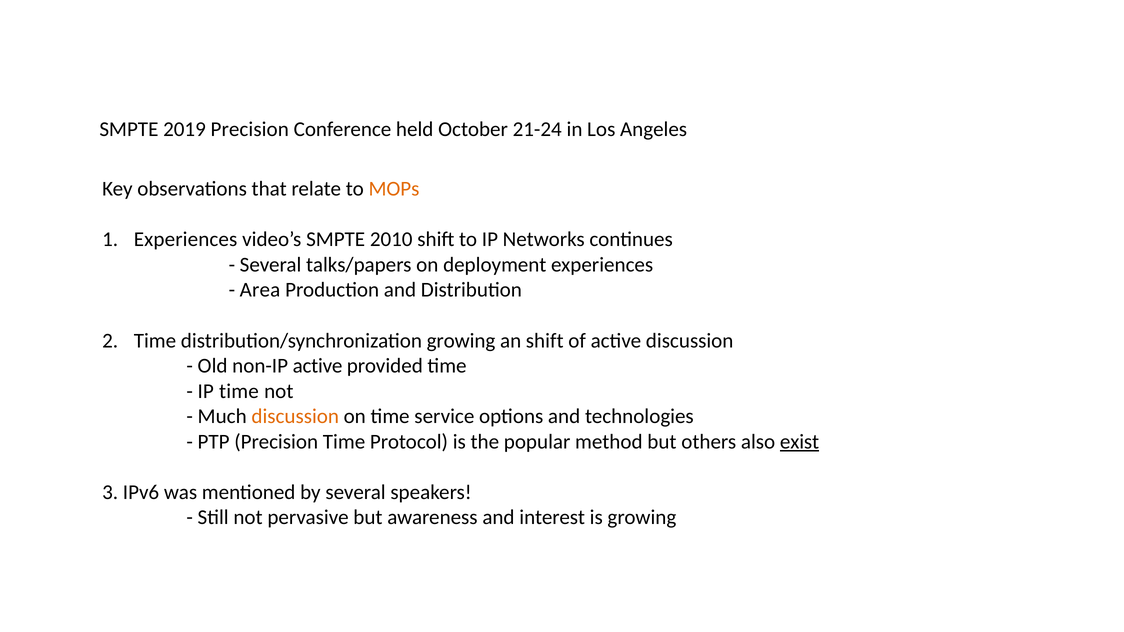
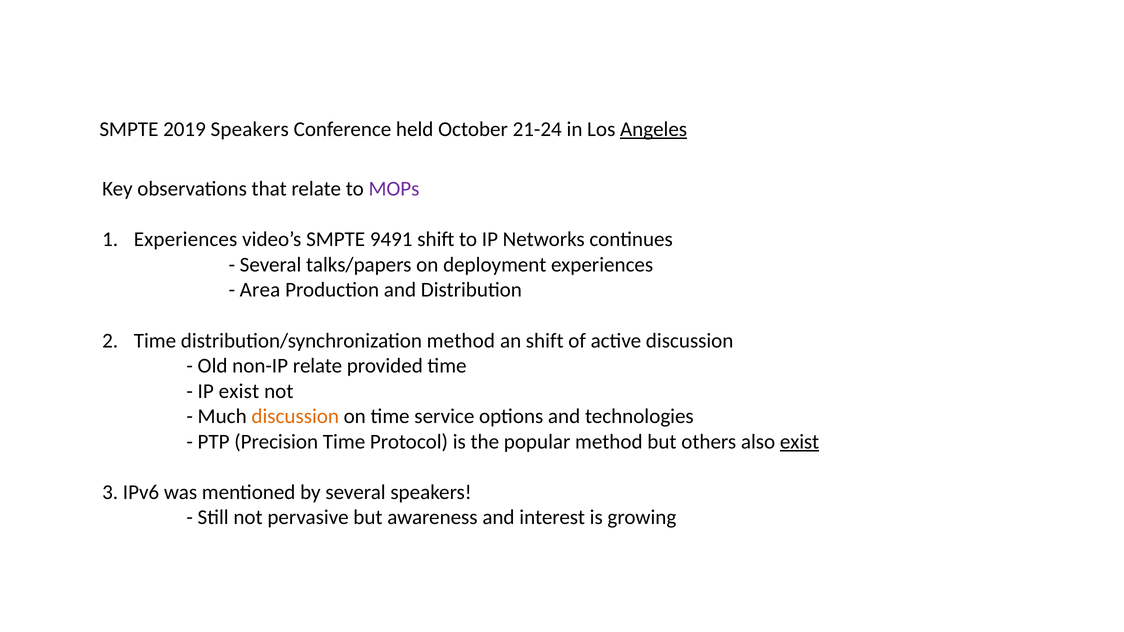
2019 Precision: Precision -> Speakers (250, 129)
Angeles underline: none -> present (654, 129)
MOPs colour: orange -> purple (394, 189)
2010: 2010 -> 9491 (391, 240)
distribution/synchronization growing: growing -> method (461, 341)
non-IP active: active -> relate (318, 366)
IP time: time -> exist (239, 391)
